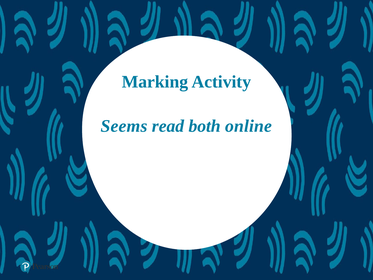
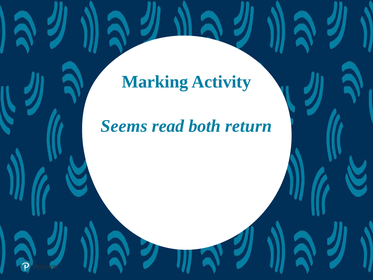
online: online -> return (248, 126)
